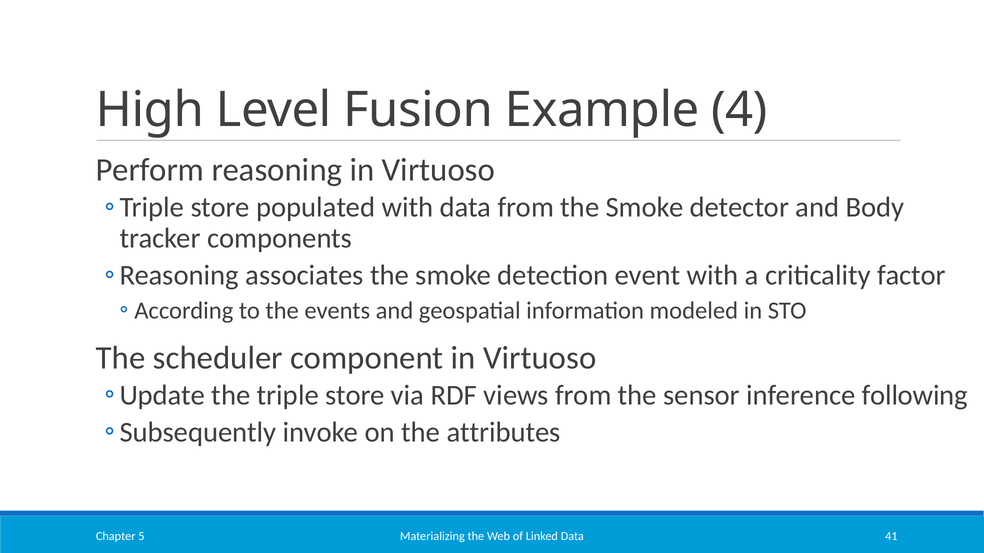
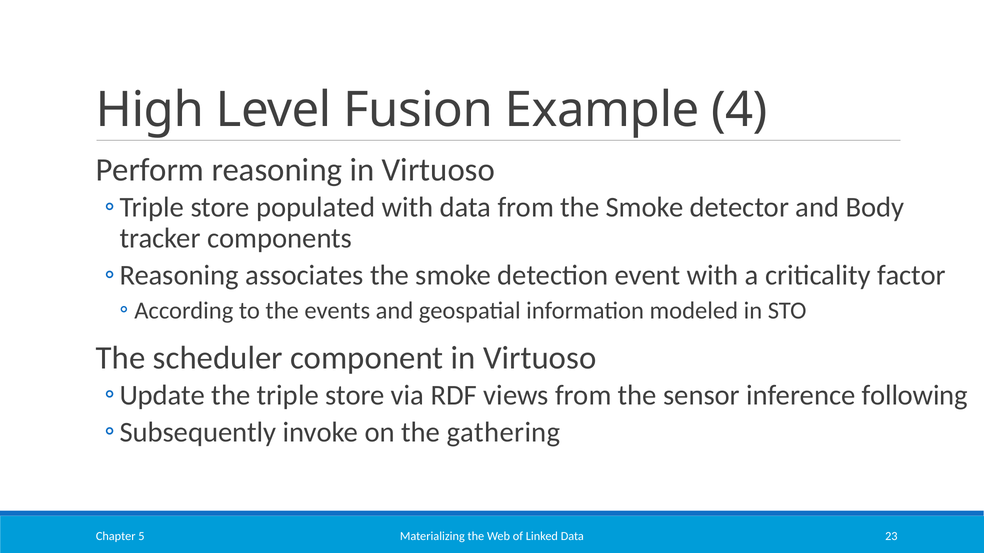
attributes: attributes -> gathering (503, 433)
41: 41 -> 23 (891, 537)
